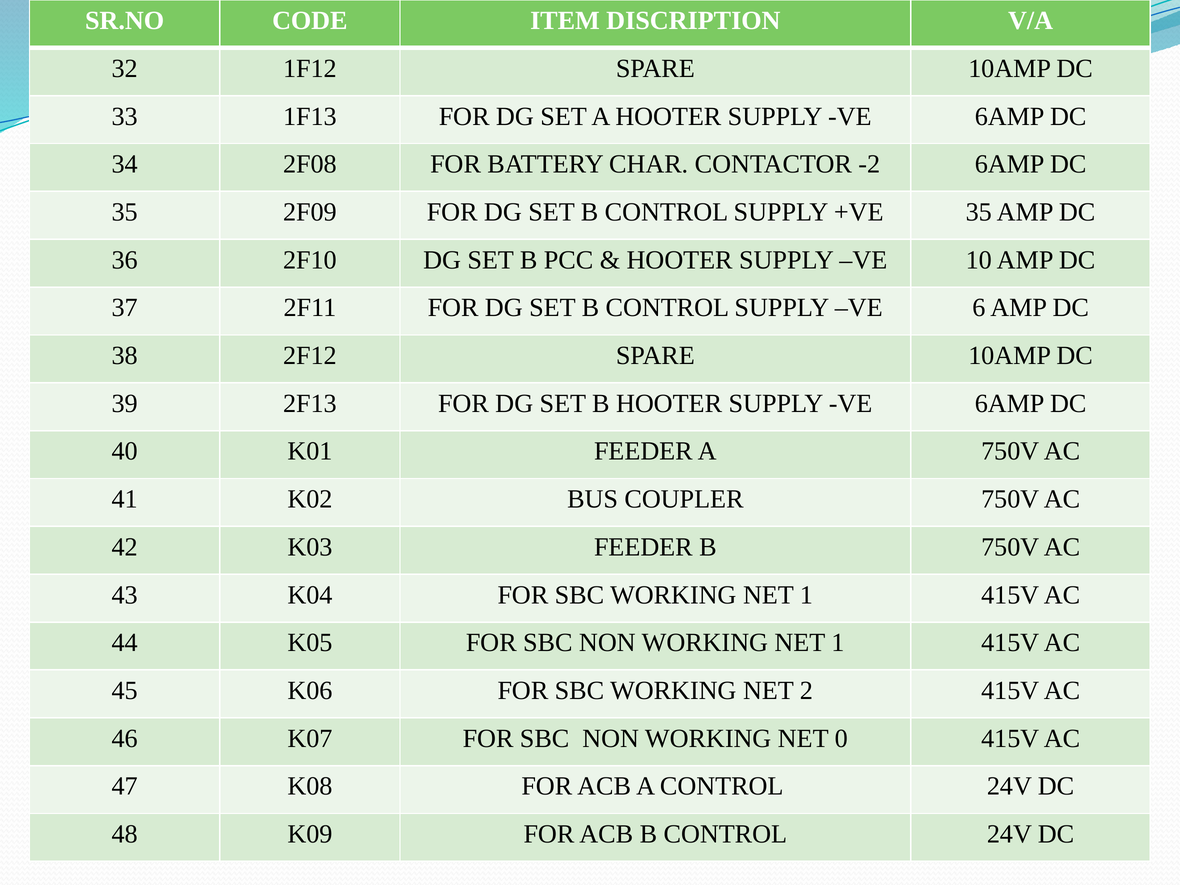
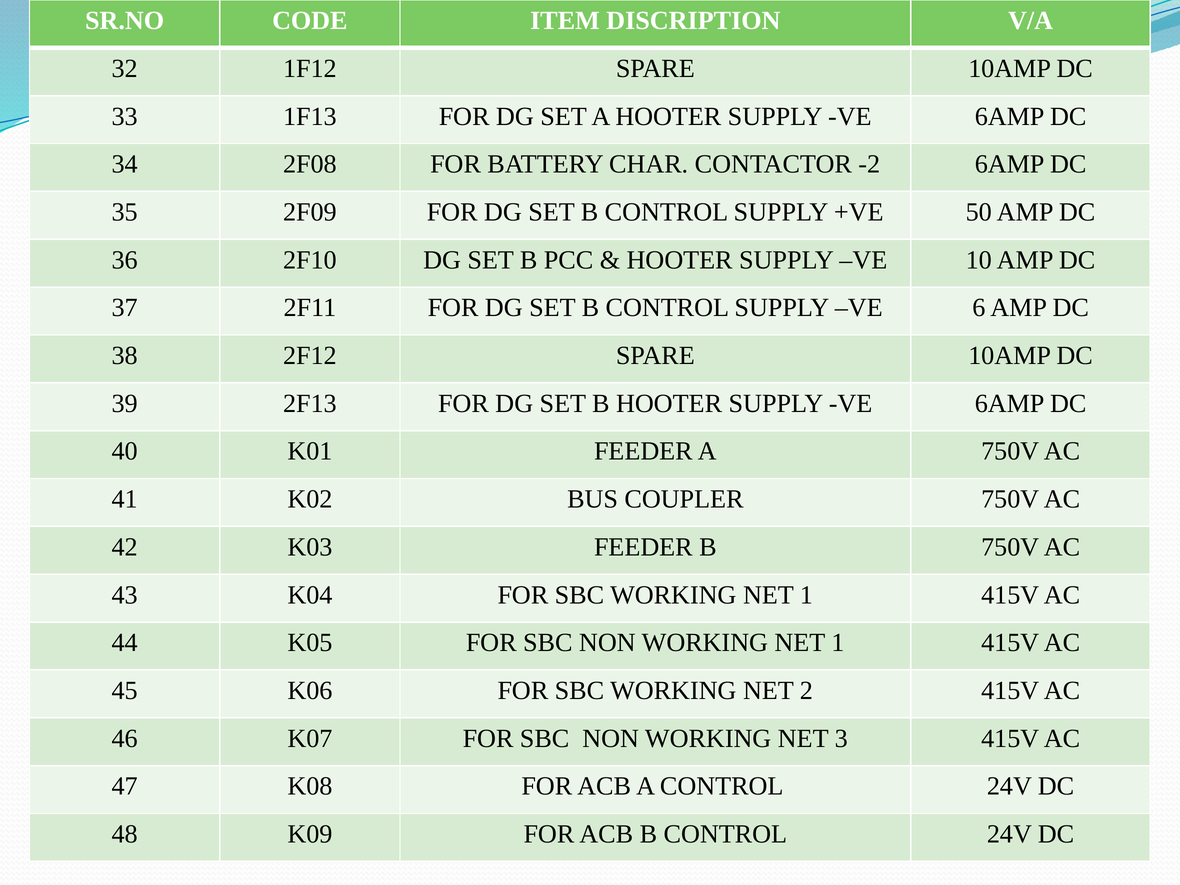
+VE 35: 35 -> 50 (979, 212)
0: 0 -> 3 (841, 738)
